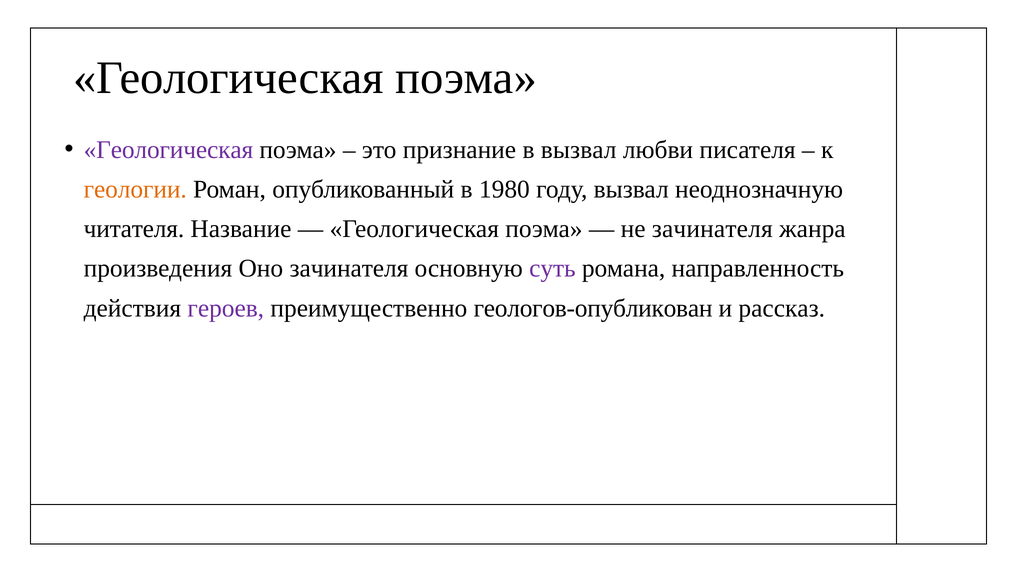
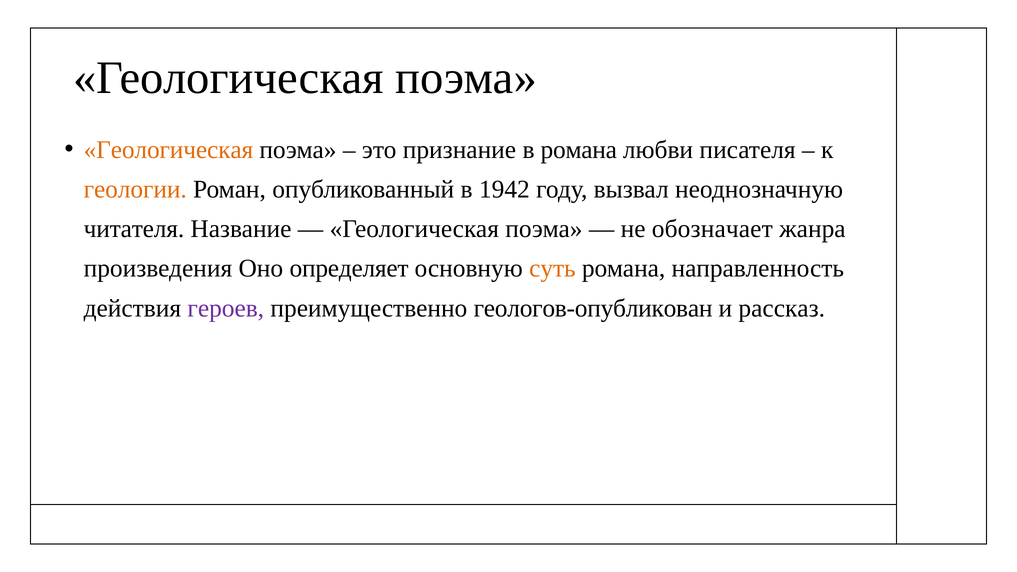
Геологическая colour: purple -> orange (168, 150)
в вызвал: вызвал -> романа (579, 150)
1980: 1980 -> 1942 (504, 189)
не зачинателя: зачинателя -> обозначает (712, 229)
Оно зачинателя: зачинателя -> определяет (349, 269)
суть colour: purple -> orange (552, 269)
